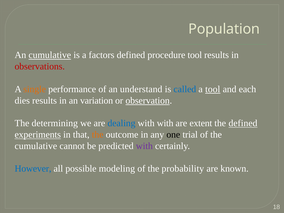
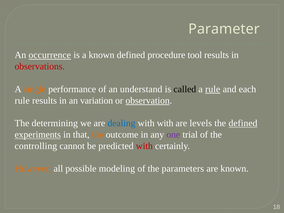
Population: Population -> Parameter (224, 29)
An cumulative: cumulative -> occurrence (50, 55)
a factors: factors -> known (102, 55)
called colour: blue -> black (185, 89)
a tool: tool -> rule (213, 89)
dies: dies -> rule (22, 101)
extent: extent -> levels (201, 123)
one colour: black -> purple (173, 135)
cumulative: cumulative -> controlling (36, 146)
with colour: purple -> red (144, 146)
However colour: blue -> orange (33, 169)
probability: probability -> parameters (183, 169)
